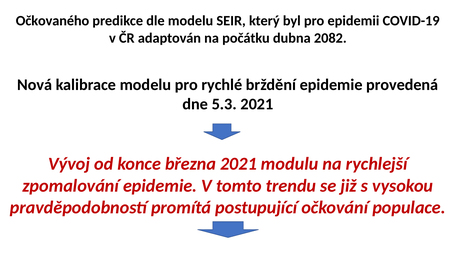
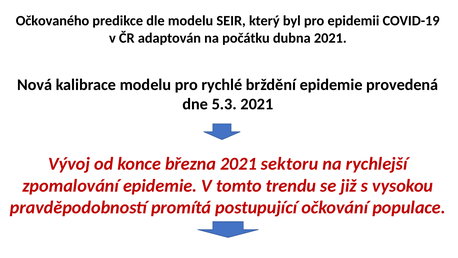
dubna 2082: 2082 -> 2021 (330, 38)
modulu: modulu -> sektoru (290, 164)
